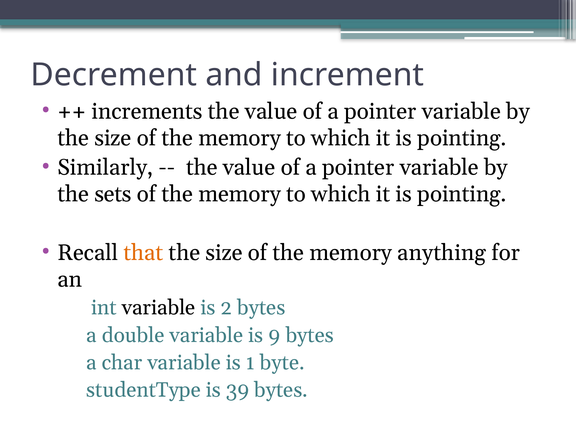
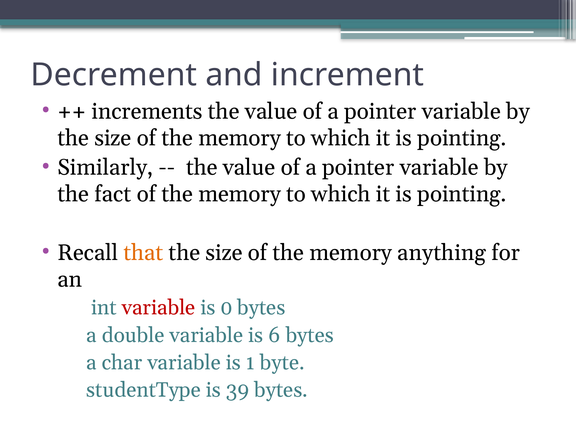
sets: sets -> fact (113, 194)
variable colour: black -> red (159, 308)
2: 2 -> 0 (226, 308)
9: 9 -> 6 (274, 335)
